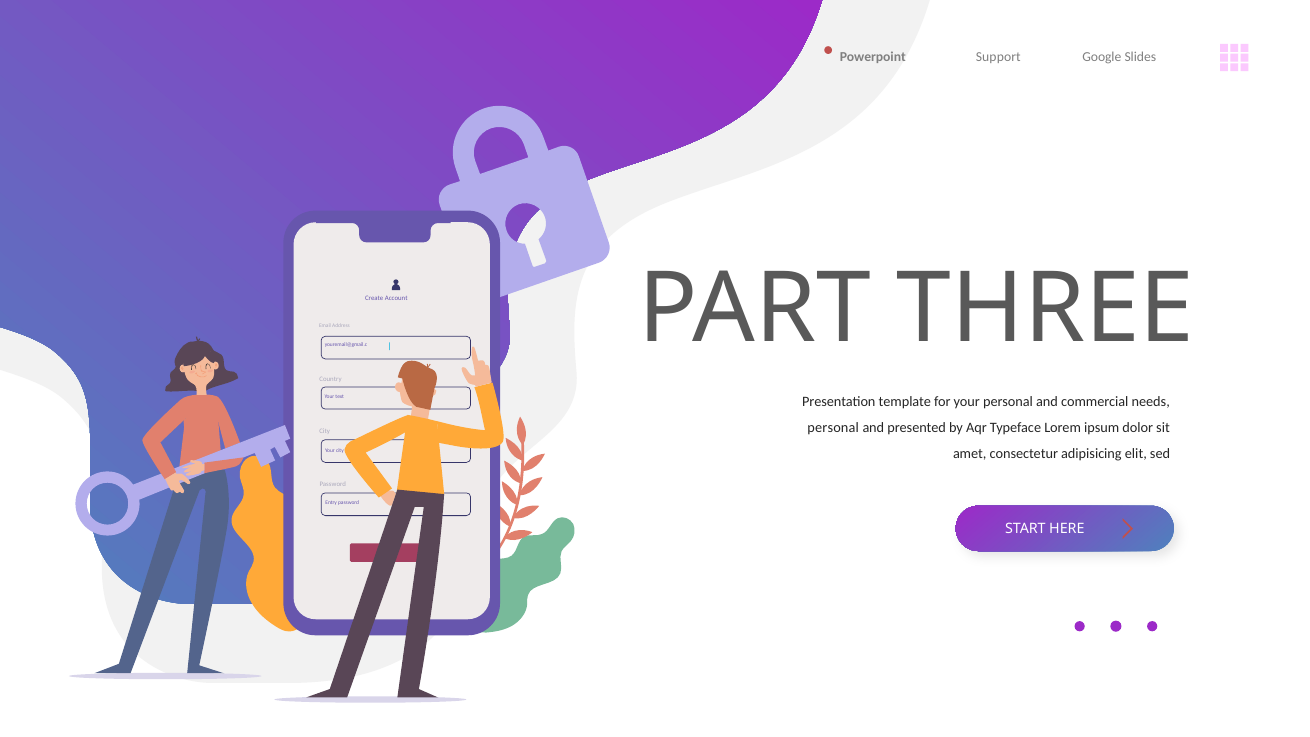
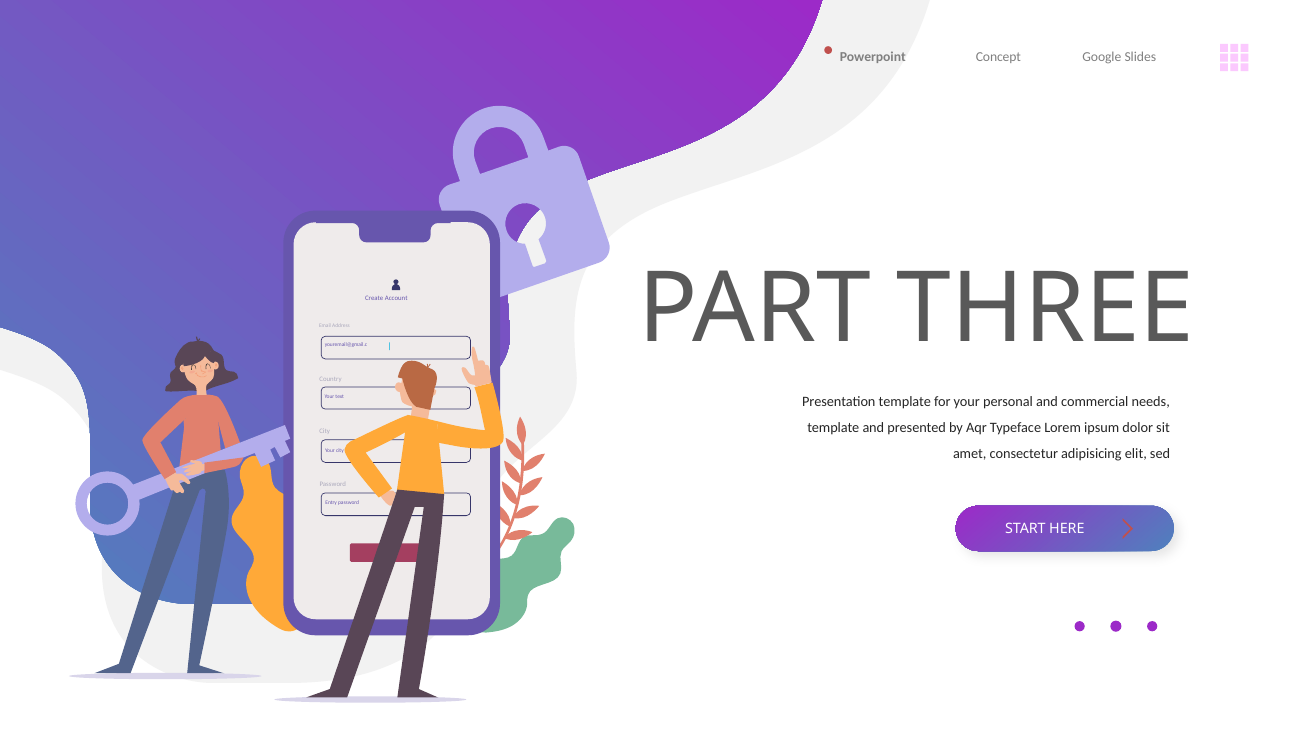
Support: Support -> Concept (998, 57)
personal: personal -> template (833, 428)
